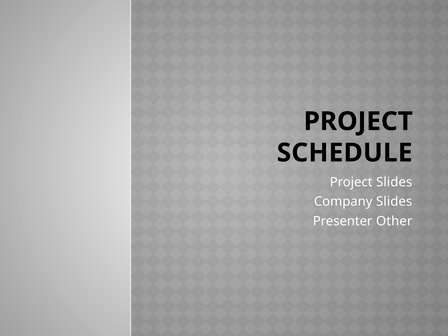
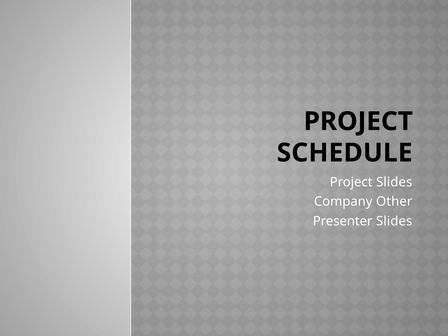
Company Slides: Slides -> Other (394, 202)
Presenter Other: Other -> Slides (394, 221)
